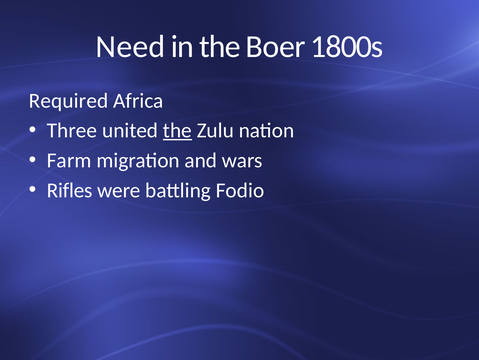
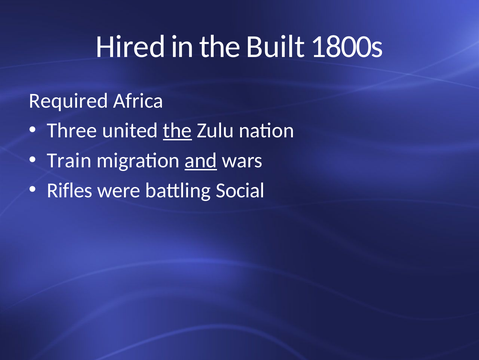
Need: Need -> Hired (131, 47)
Boer: Boer -> Built (275, 47)
Farm: Farm -> Train (69, 160)
and underline: none -> present (201, 160)
Fodio: Fodio -> Social (240, 190)
